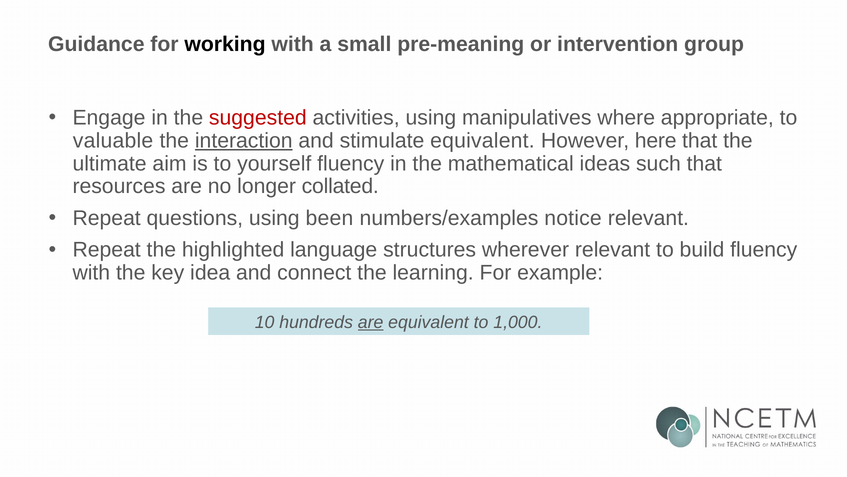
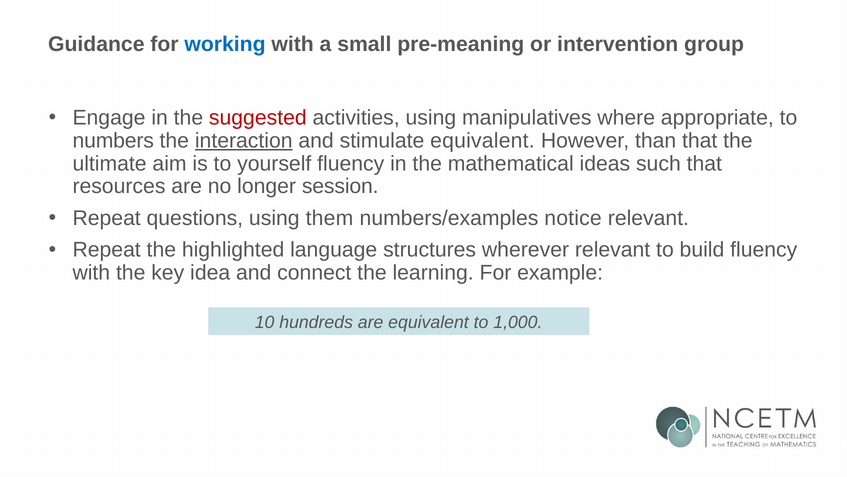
working colour: black -> blue (225, 44)
valuable: valuable -> numbers (113, 140)
here: here -> than (656, 140)
collated: collated -> session (340, 186)
been: been -> them (329, 218)
are underline: present -> none (371, 322)
